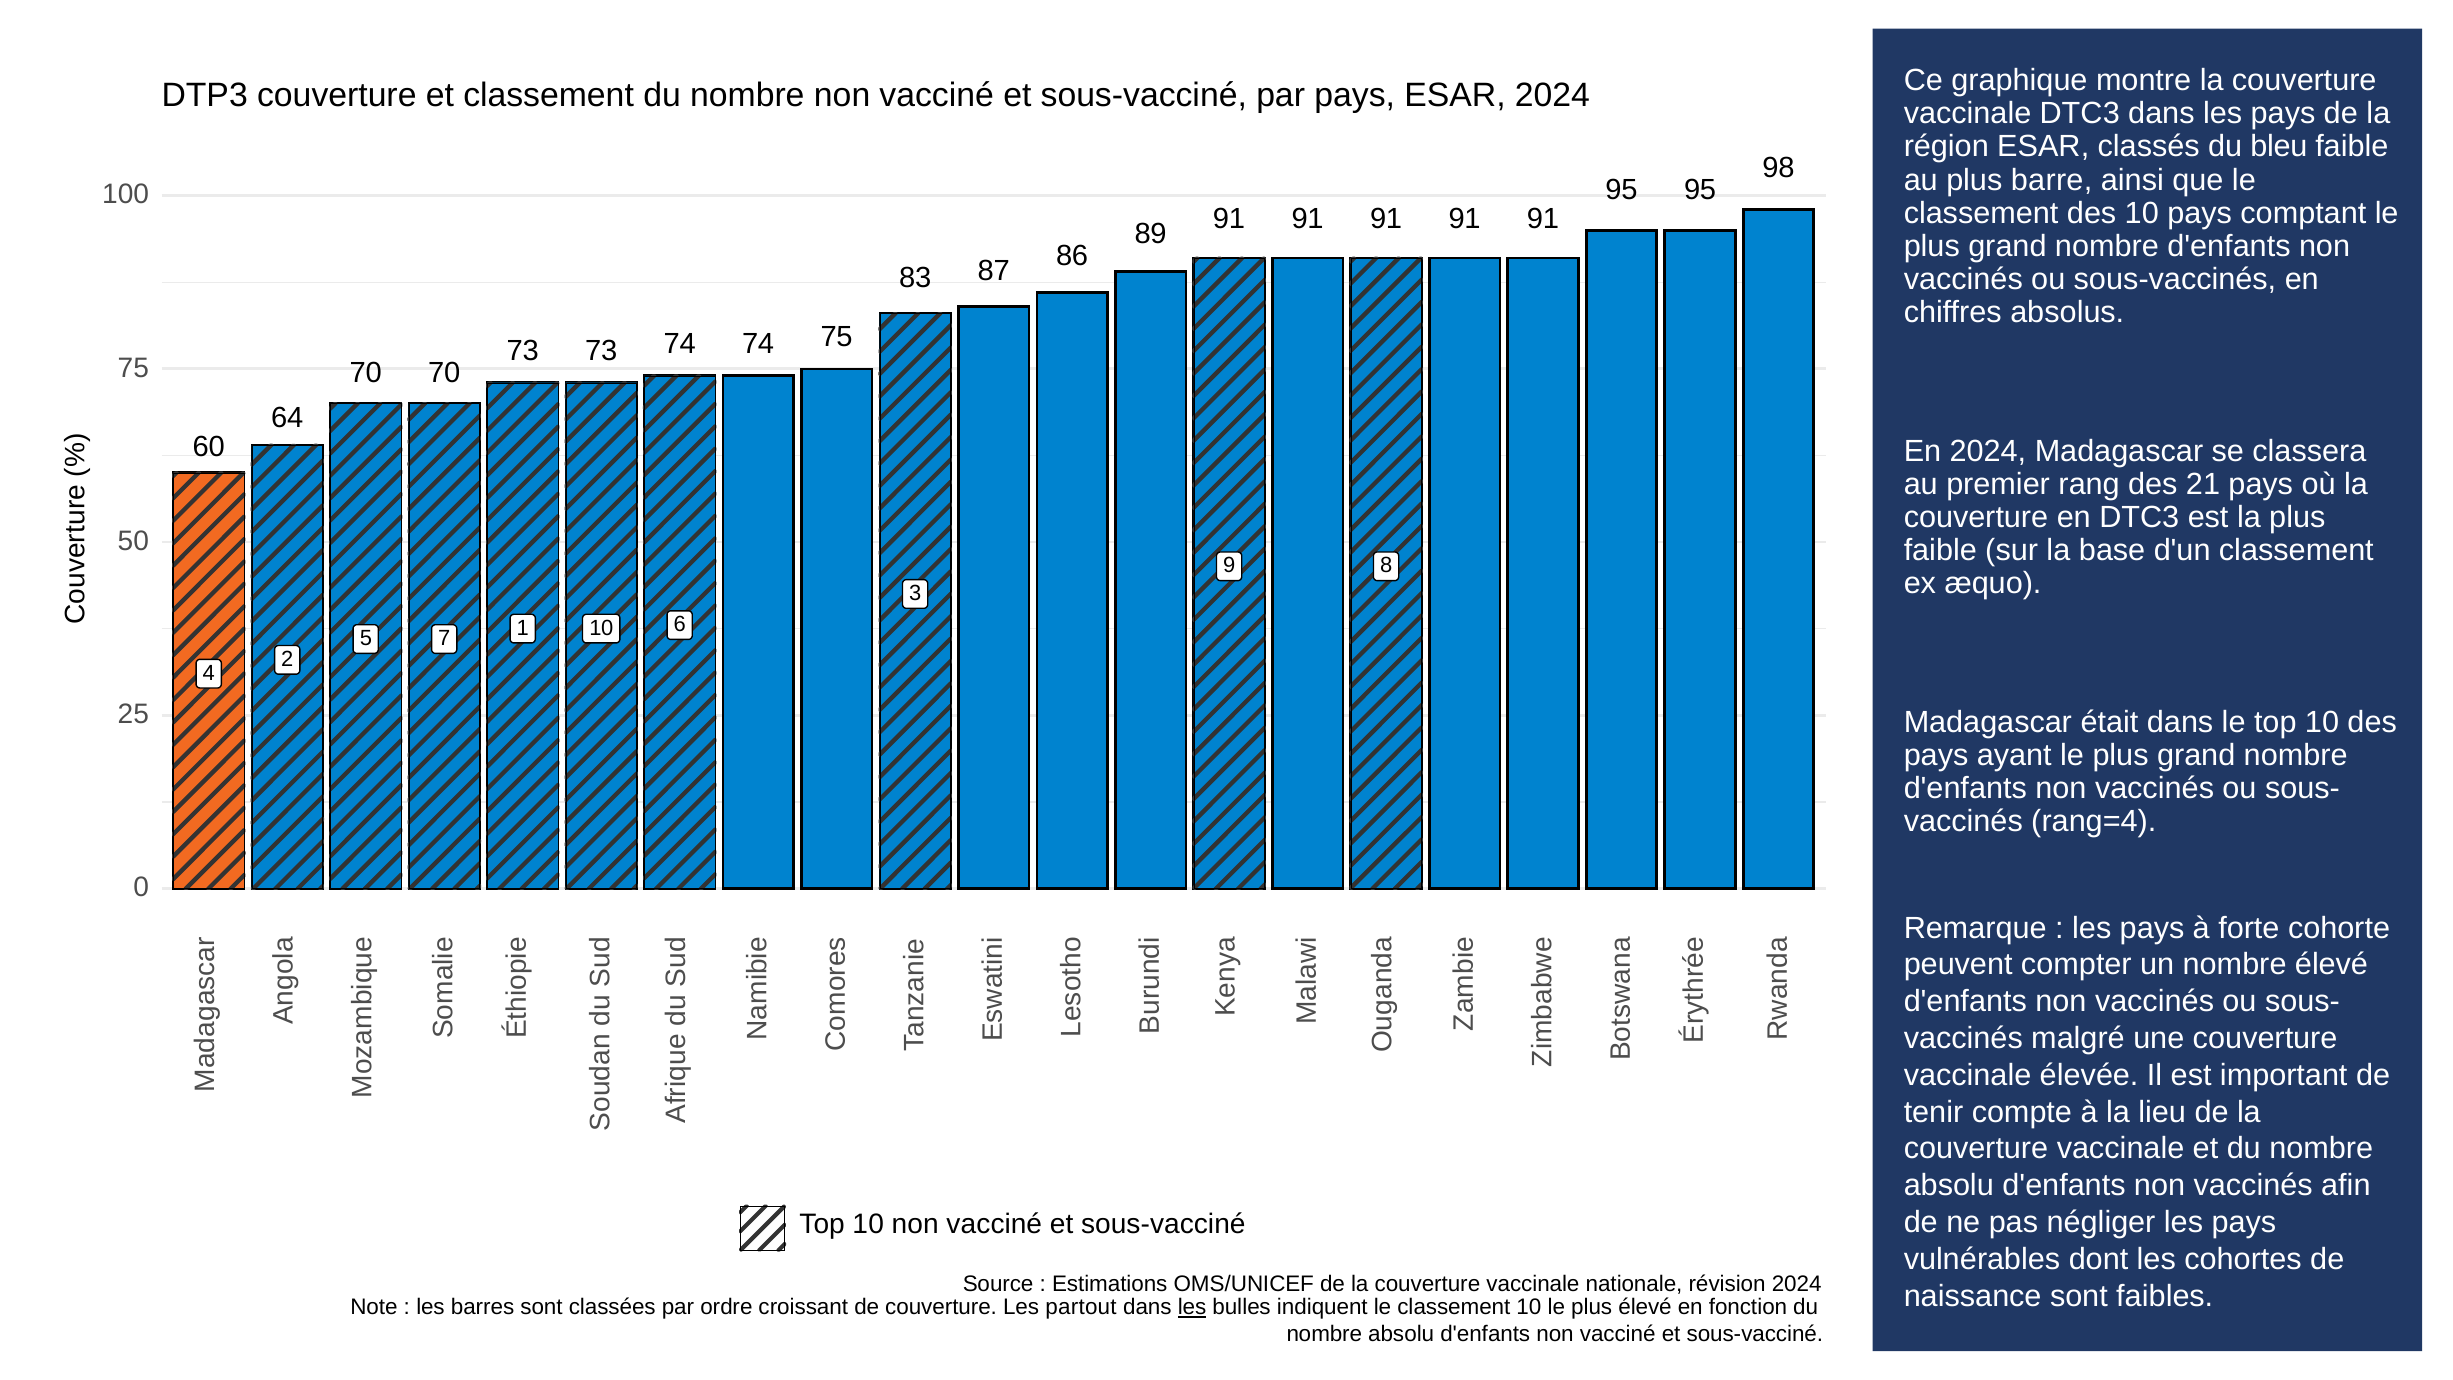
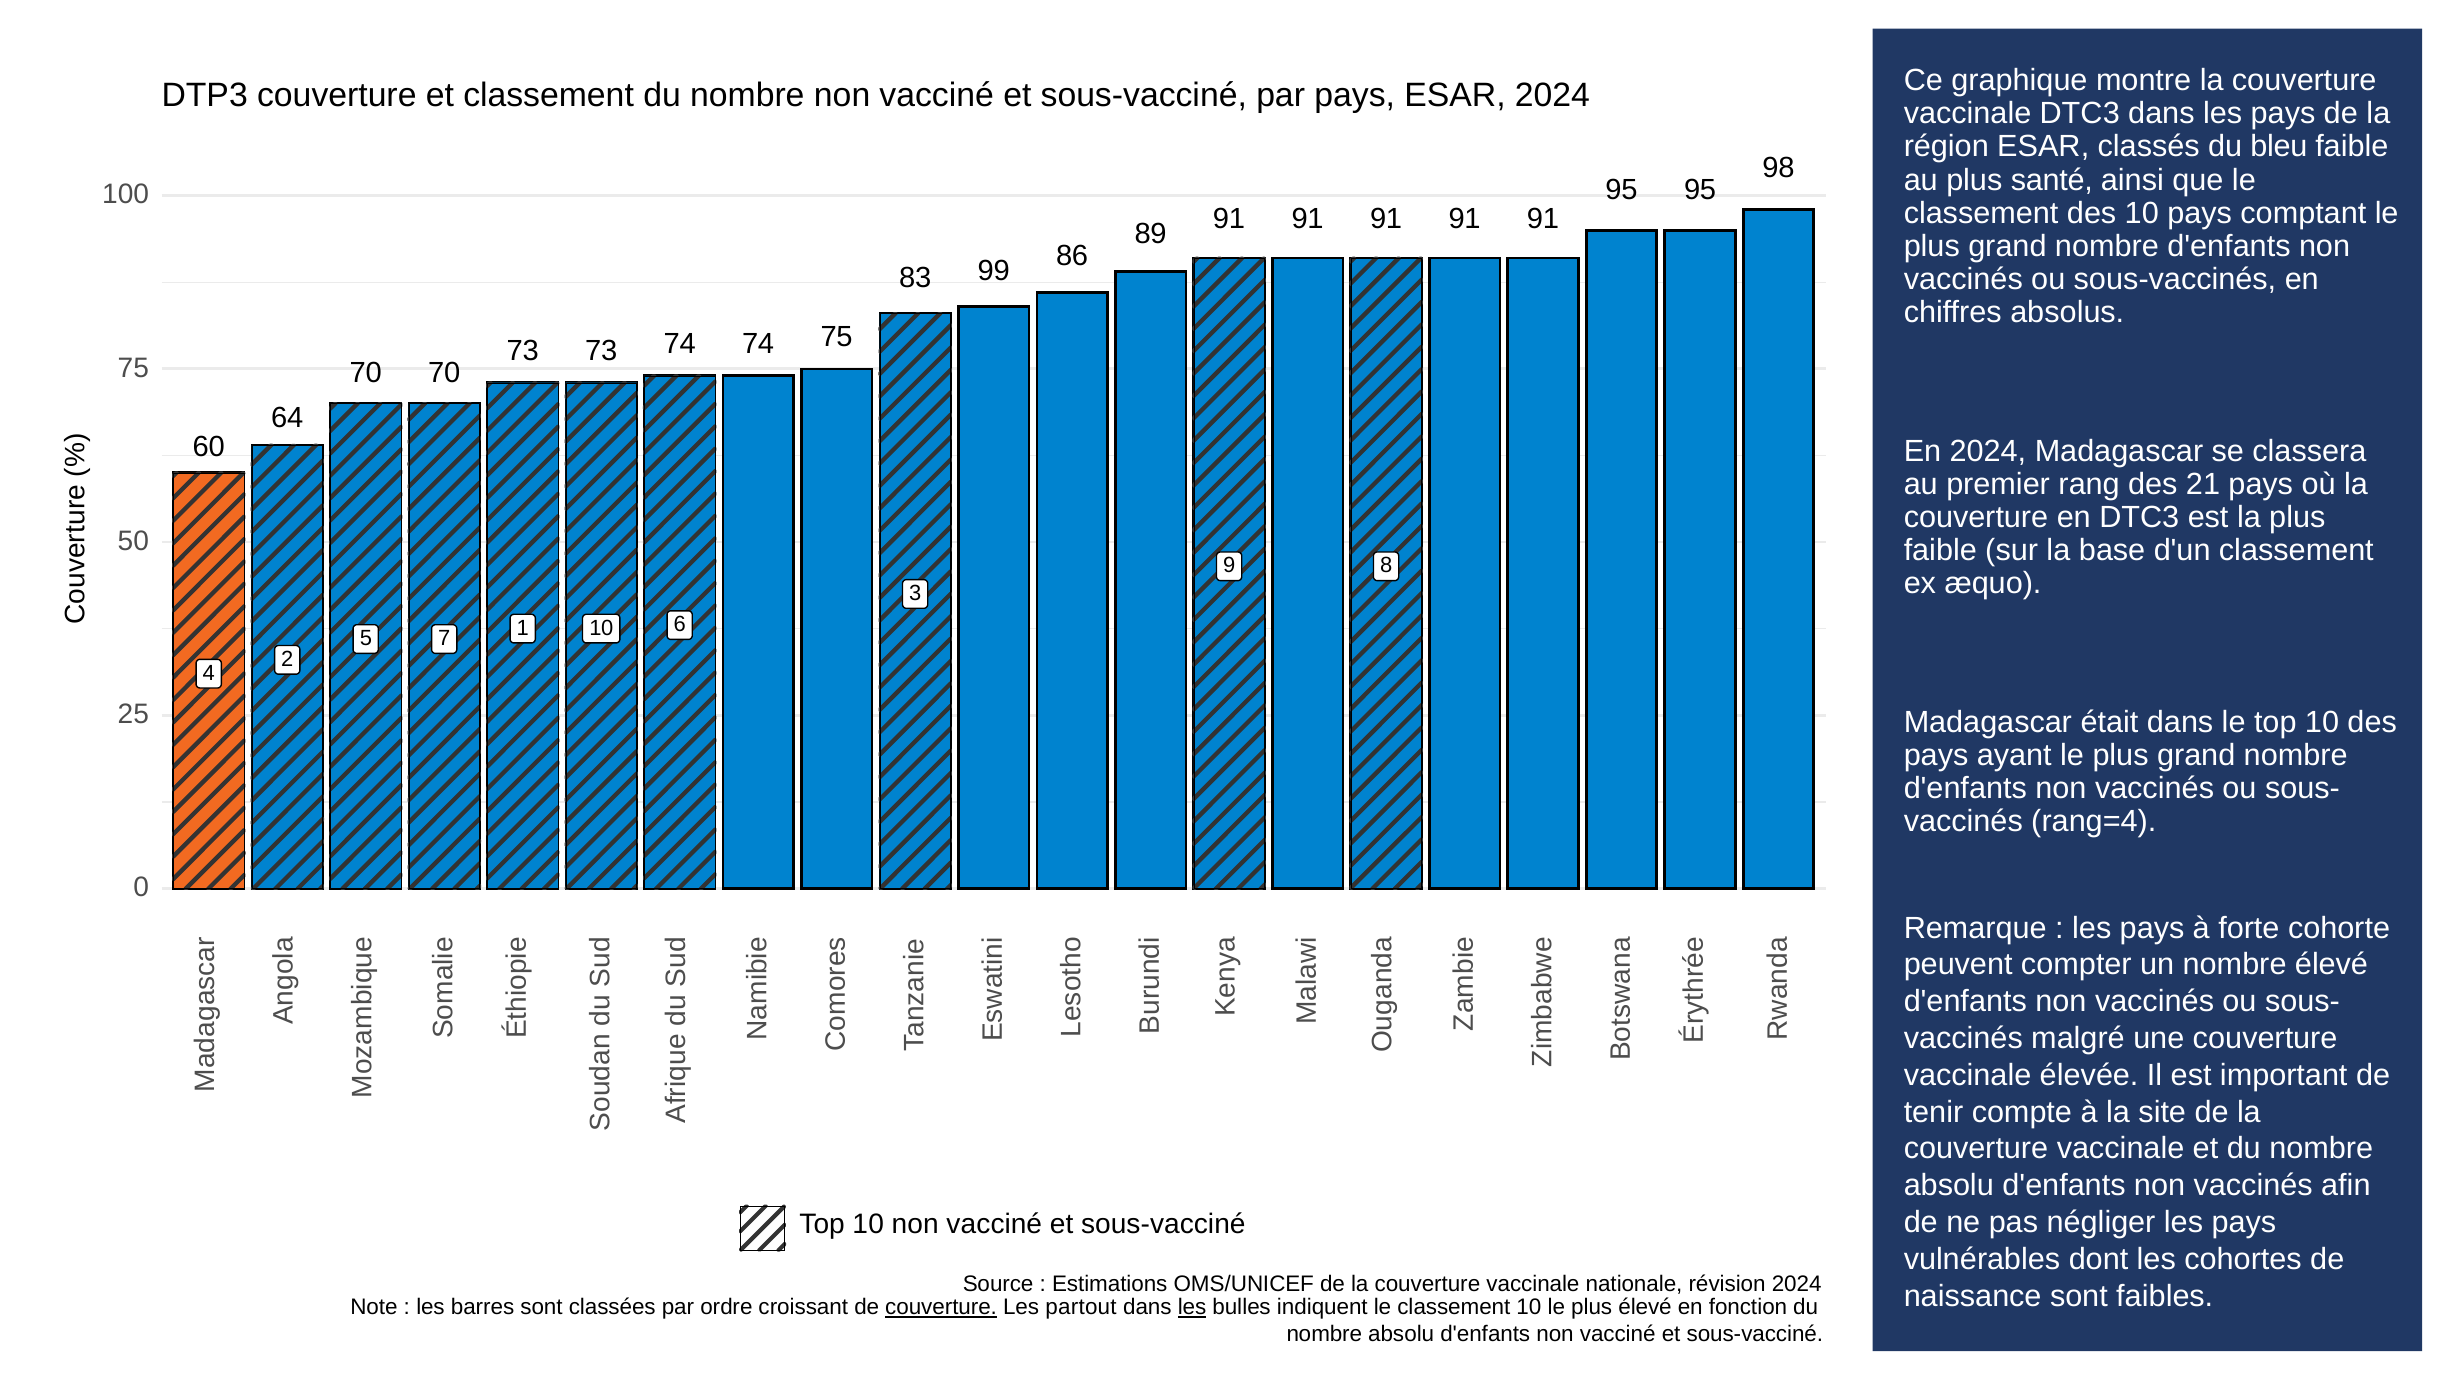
barre: barre -> santé (2052, 180)
87: 87 -> 99 (994, 270)
lieu: lieu -> site (2162, 1112)
couverture underline: none -> present (941, 1307)
